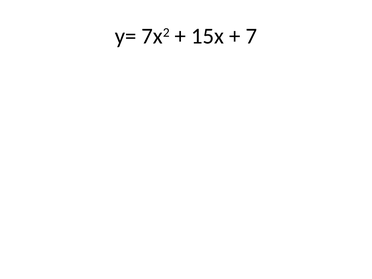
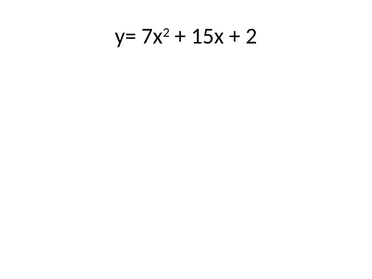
7: 7 -> 2 (251, 36)
